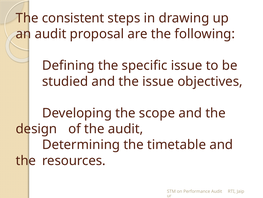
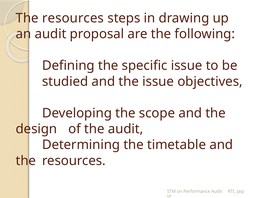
consistent: consistent -> resources (73, 18)
